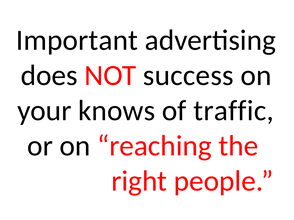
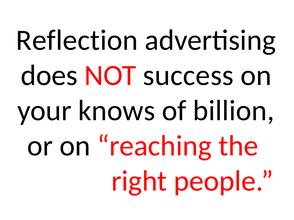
Important: Important -> Reflection (77, 40)
traffic: traffic -> billion (234, 111)
